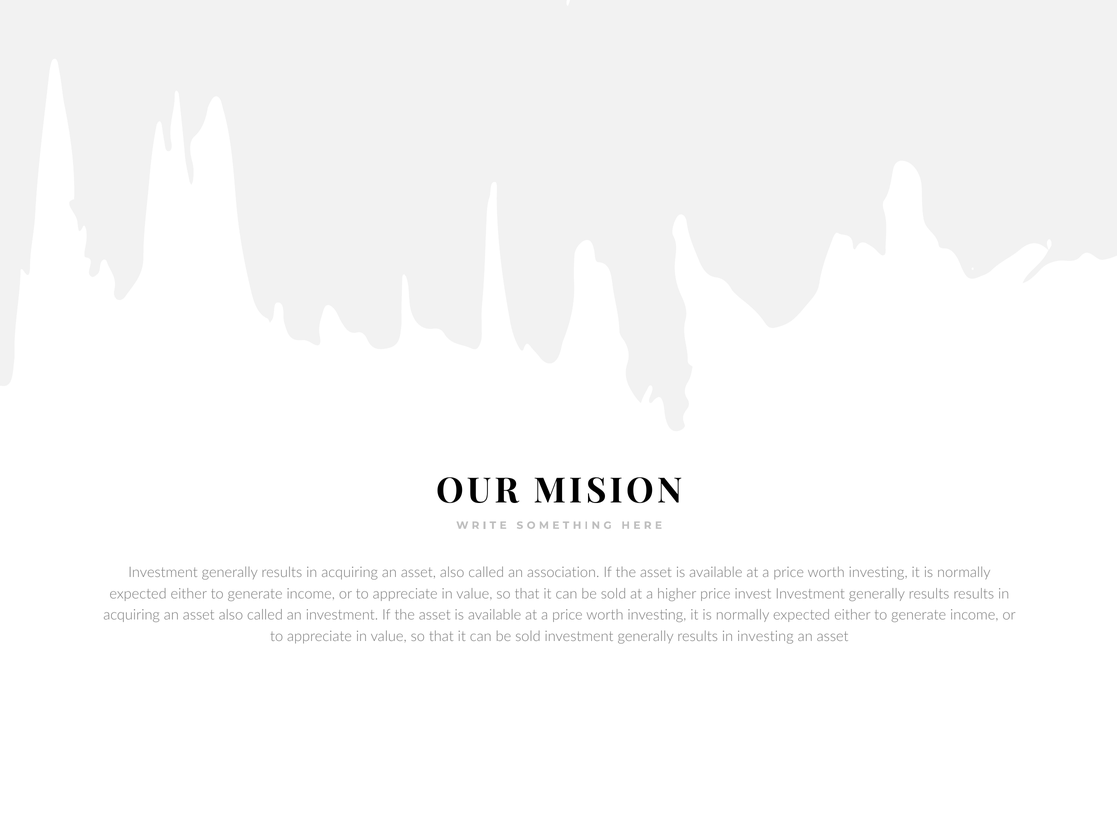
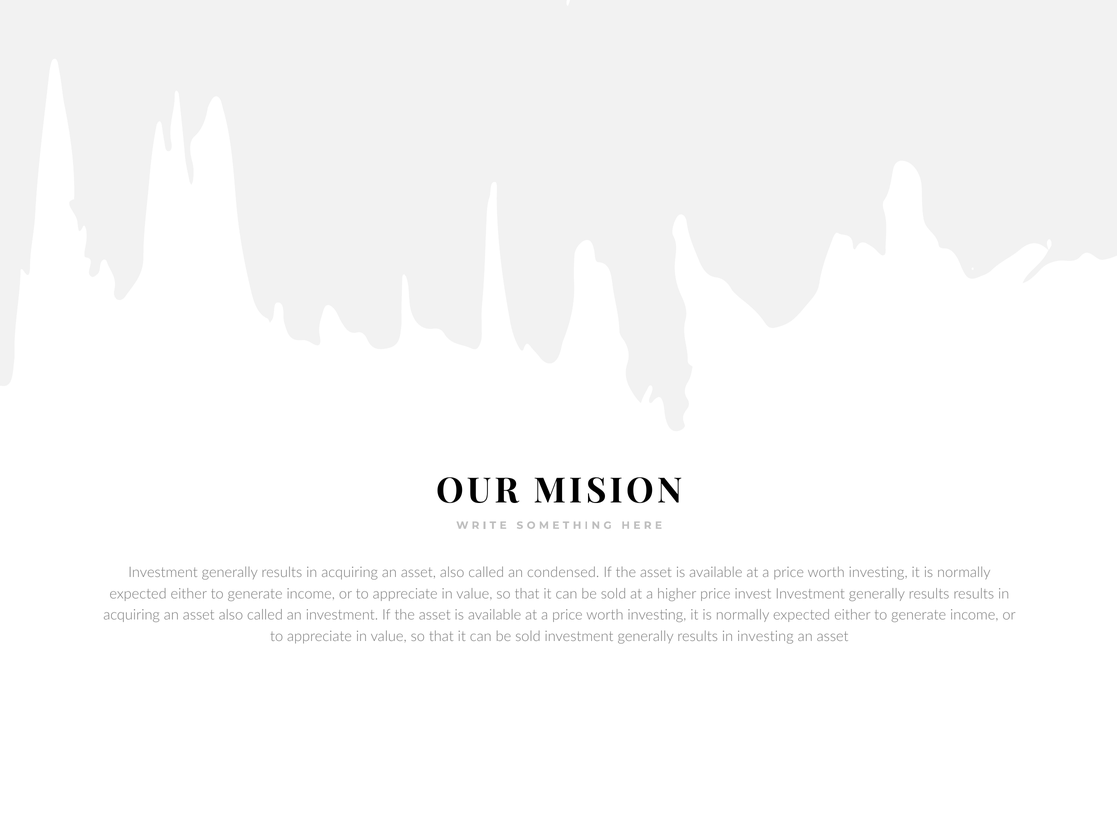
association: association -> condensed (563, 572)
